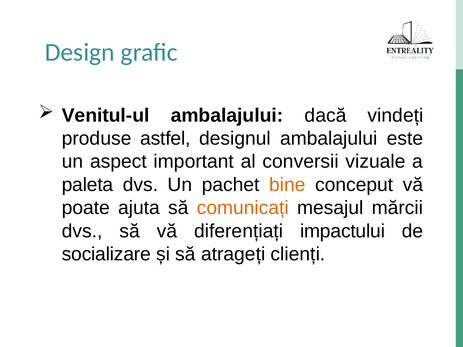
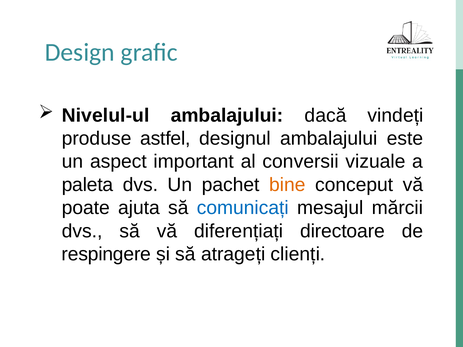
Venitul-ul: Venitul-ul -> Nivelul-ul (106, 115)
comunicați colour: orange -> blue (243, 208)
impactului: impactului -> directoare (342, 231)
socializare: socializare -> respingere (106, 254)
